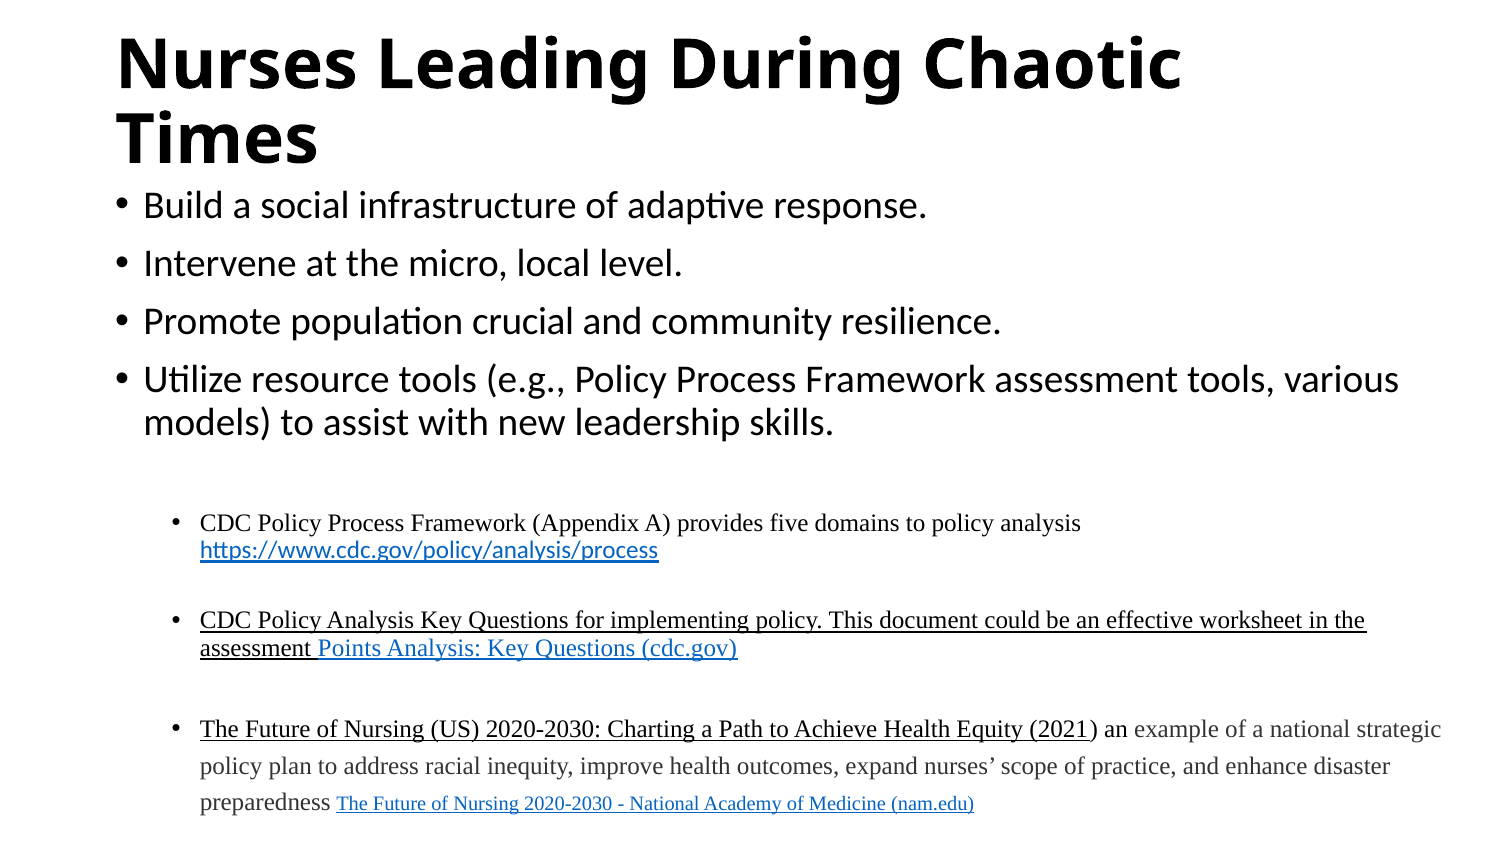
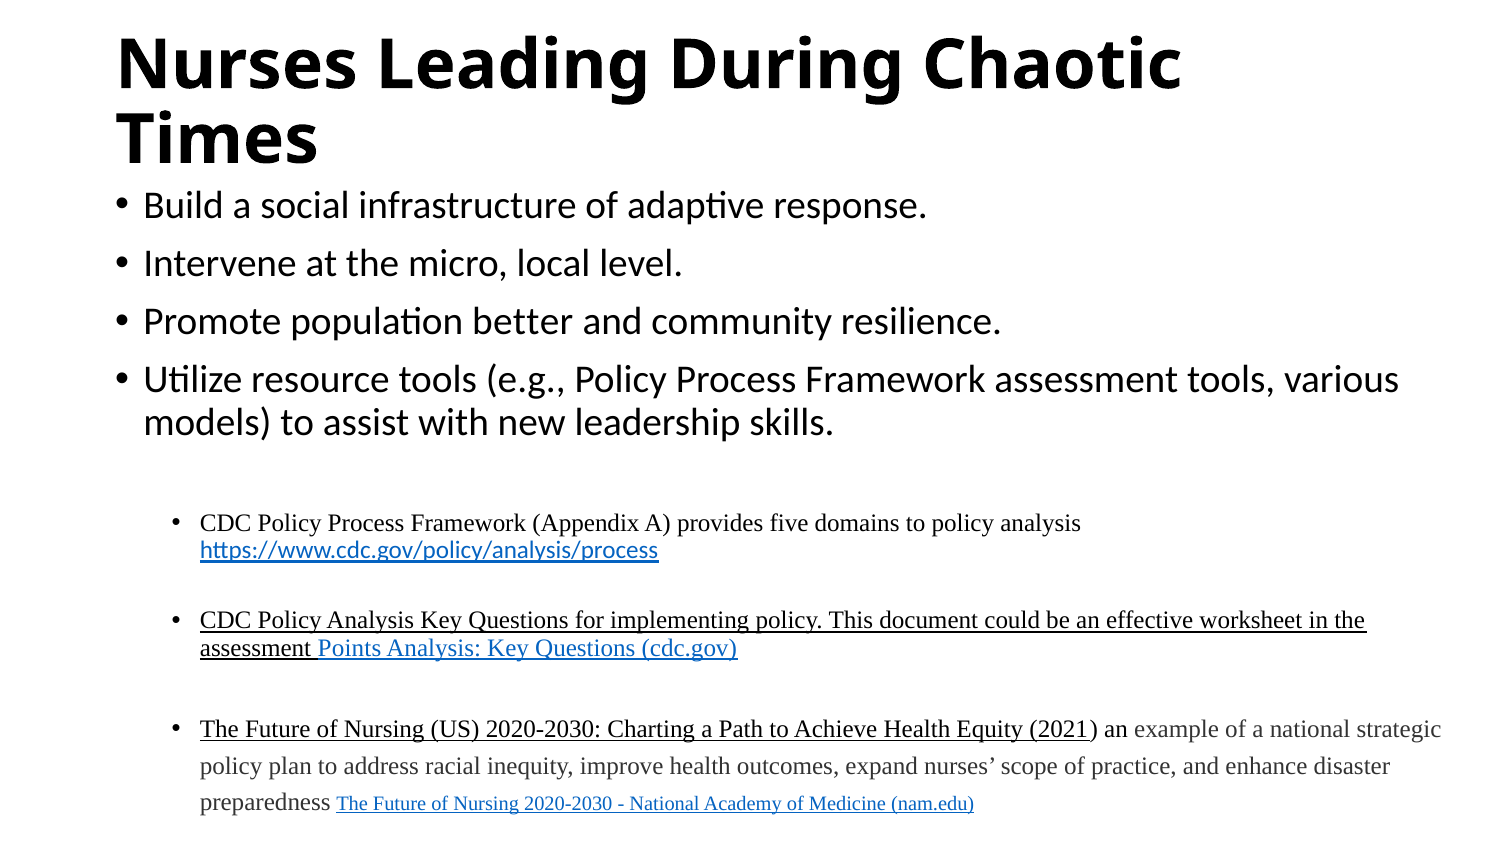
crucial: crucial -> better (523, 322)
